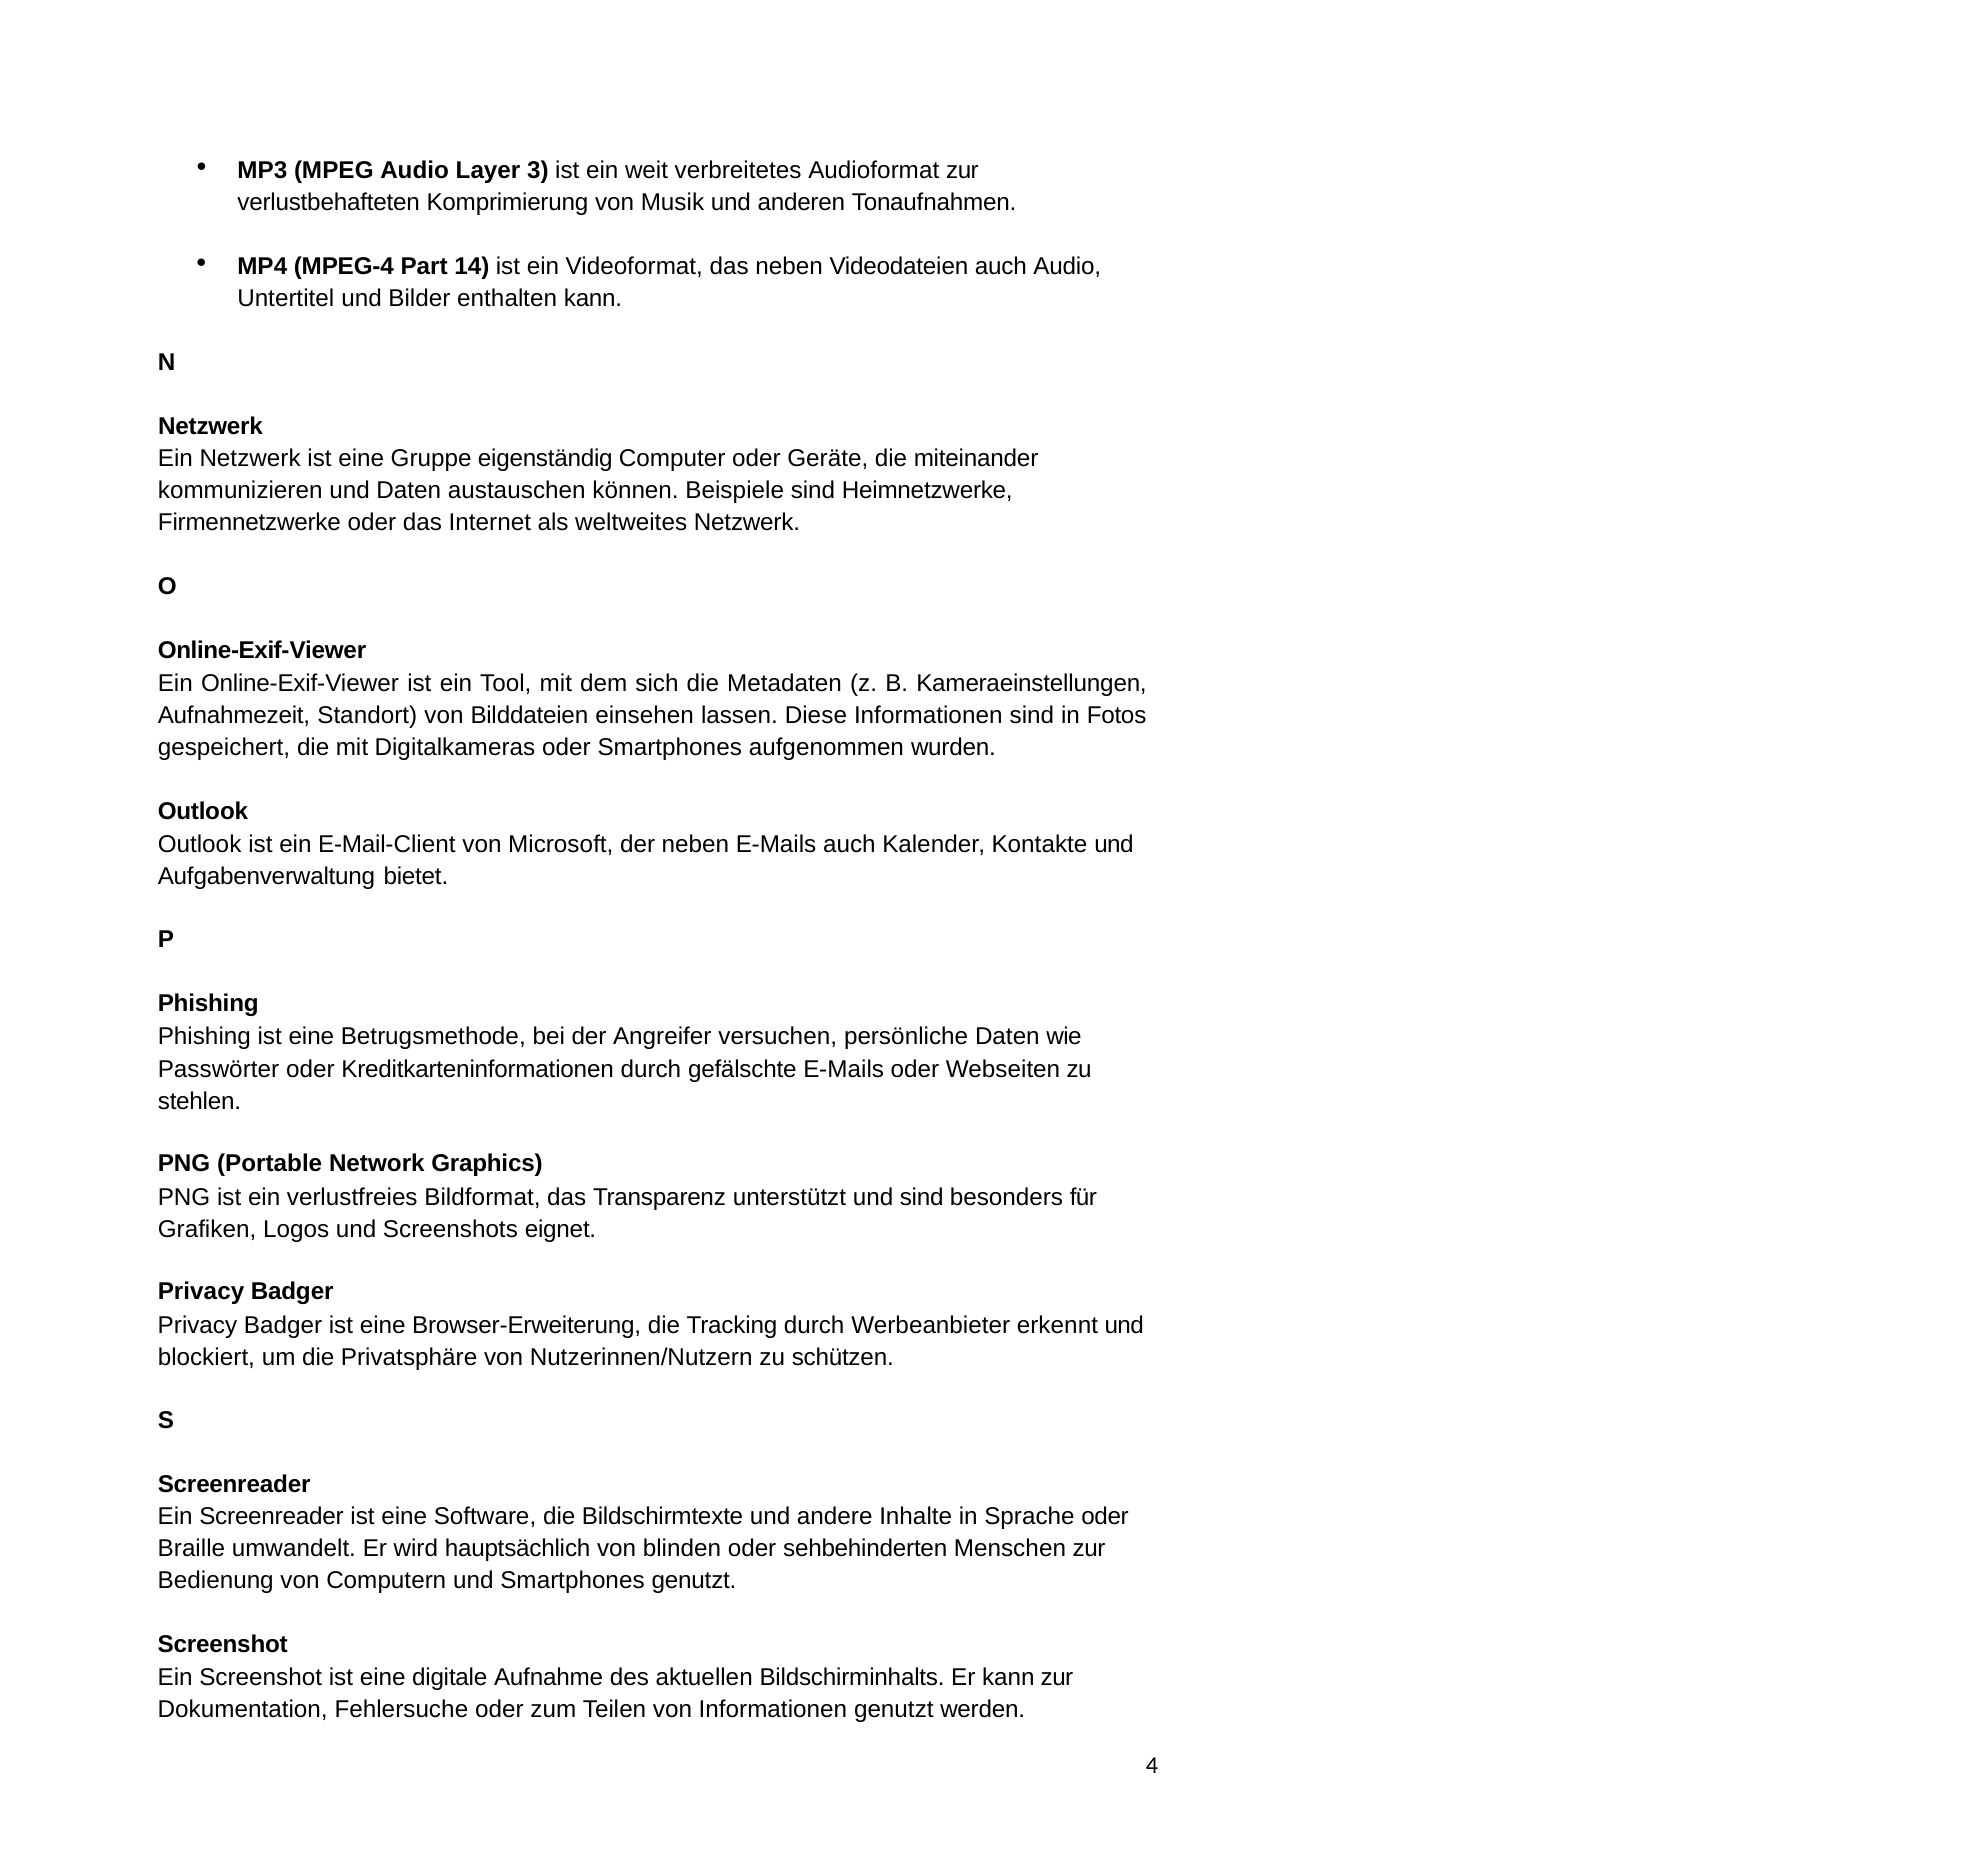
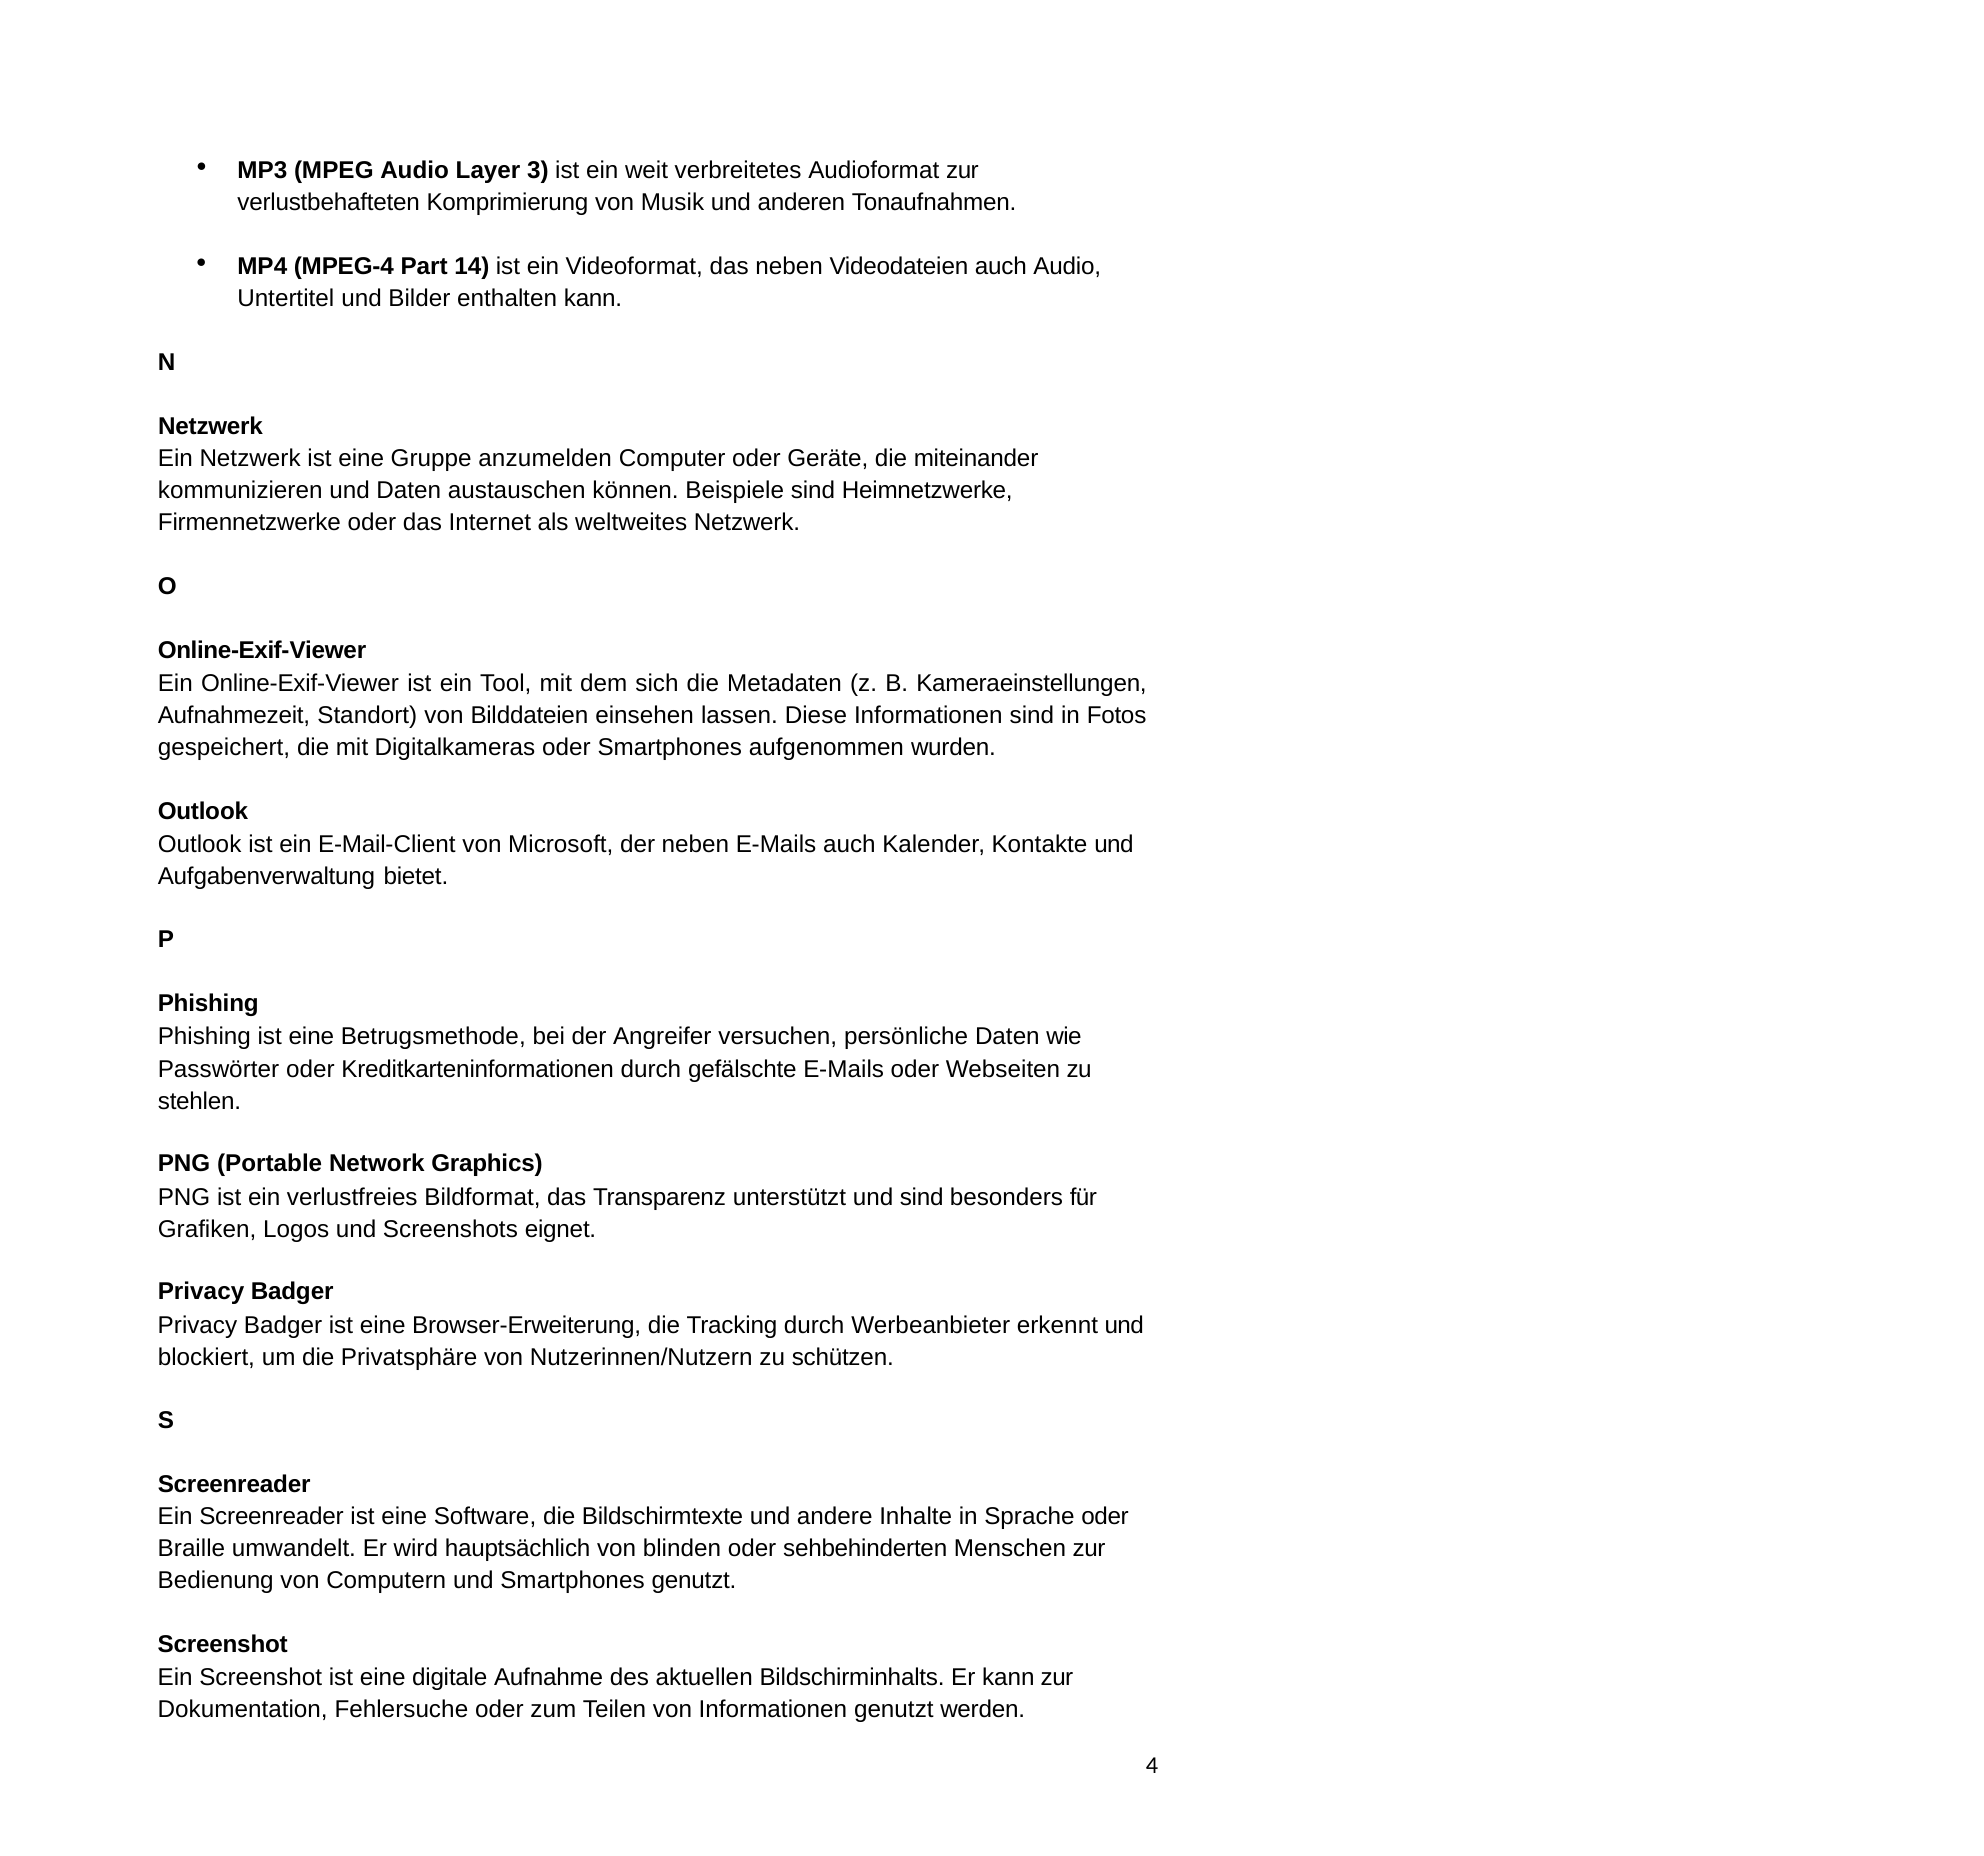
eigenständig: eigenständig -> anzumelden (545, 459)
